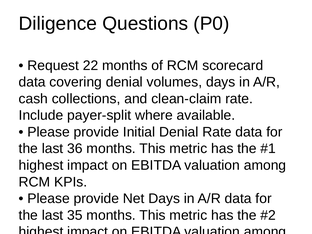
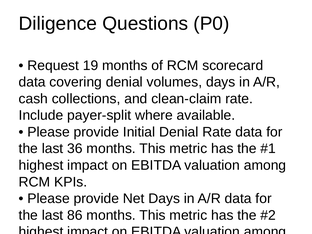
22: 22 -> 19 (91, 65)
35: 35 -> 86 (75, 215)
